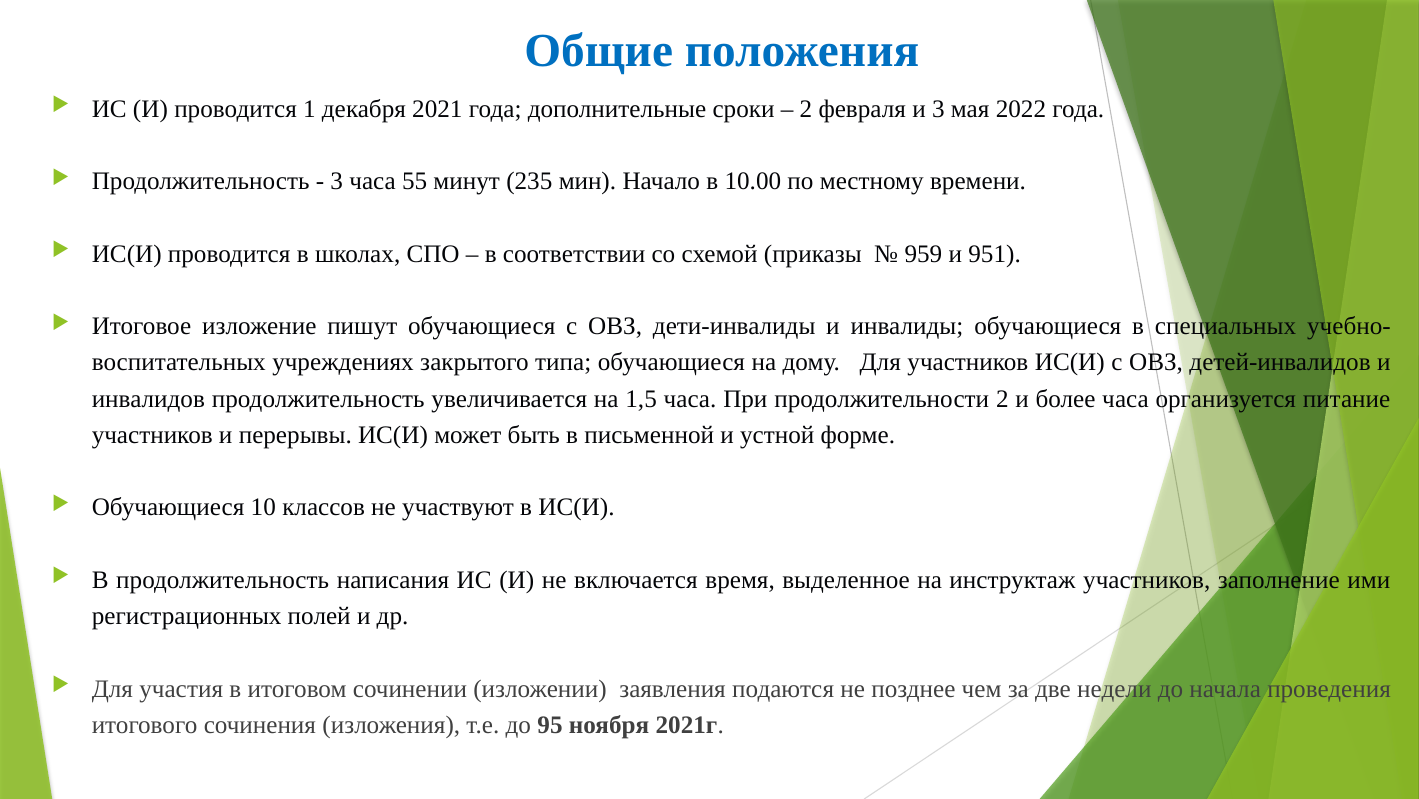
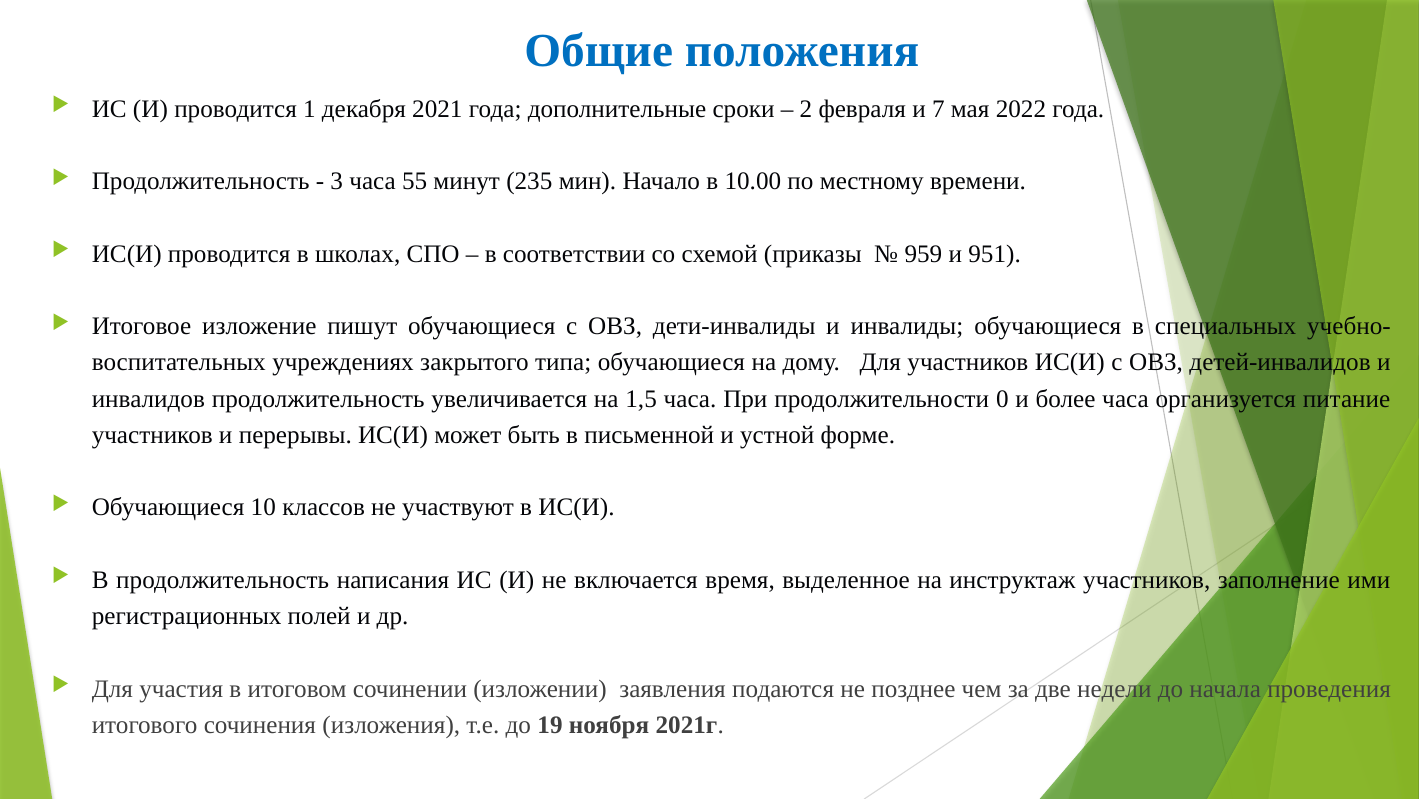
и 3: 3 -> 7 (938, 109)
продолжительности 2: 2 -> 0 (1002, 399)
95: 95 -> 19 (550, 724)
